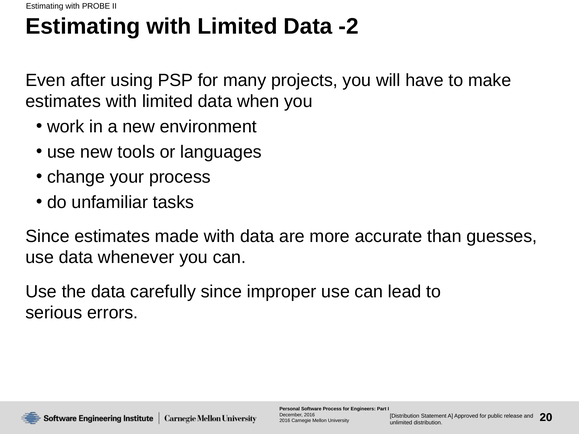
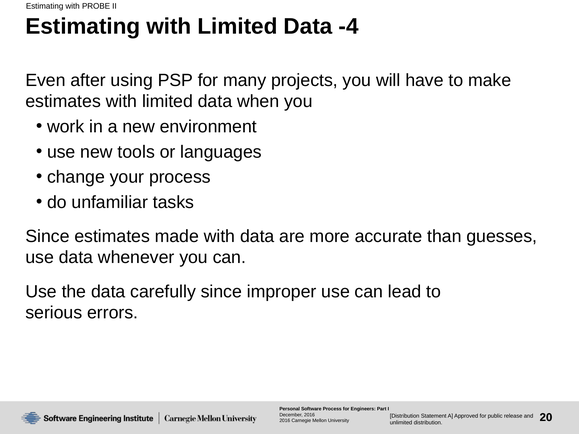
-2: -2 -> -4 (349, 27)
